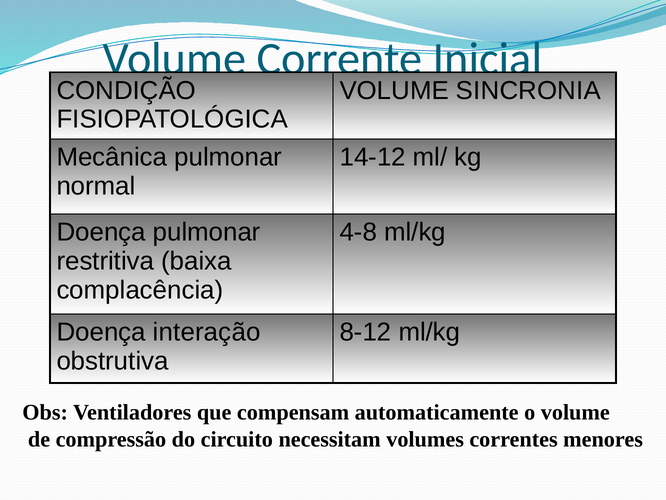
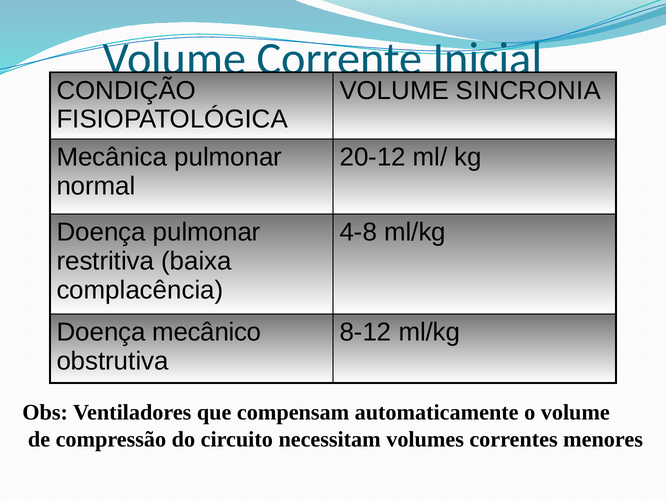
14-12: 14-12 -> 20-12 (373, 157)
interação: interação -> mecânico (207, 332)
